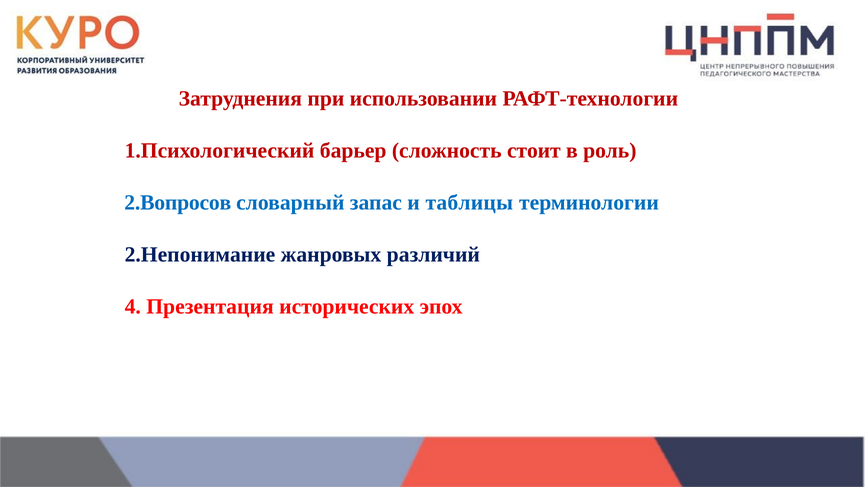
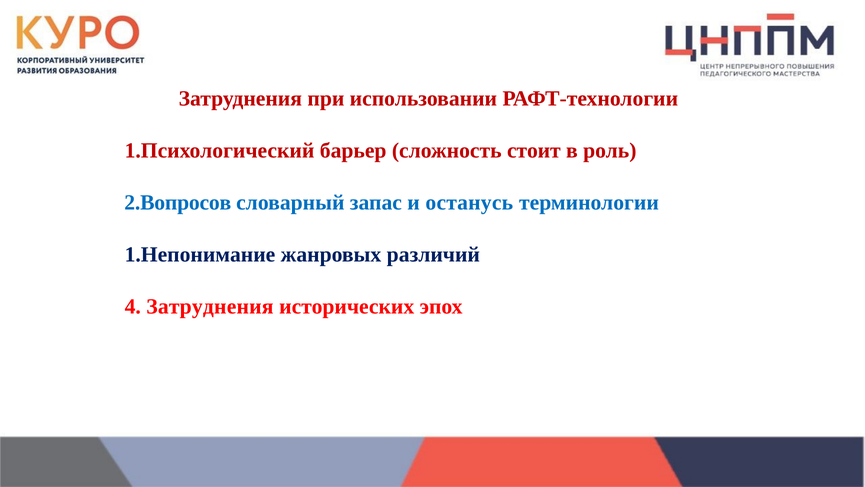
таблицы: таблицы -> останусь (469, 203)
2.Непонимание: 2.Непонимание -> 1.Непонимание (200, 254)
4 Презентация: Презентация -> Затруднения (210, 306)
